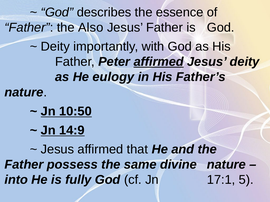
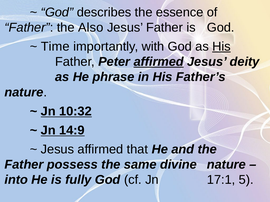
Deity: Deity -> Time (55, 47)
His underline: none -> present (221, 47)
eulogy: eulogy -> phrase (113, 77)
10:50: 10:50 -> 10:32 (75, 112)
